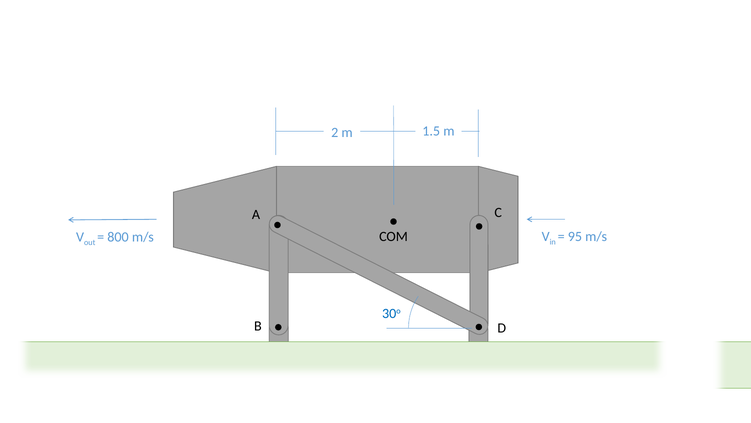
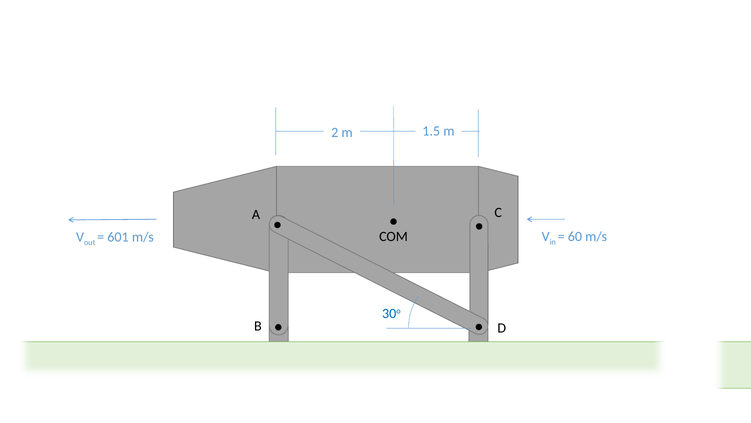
95: 95 -> 60 (575, 236)
800: 800 -> 601 (118, 237)
